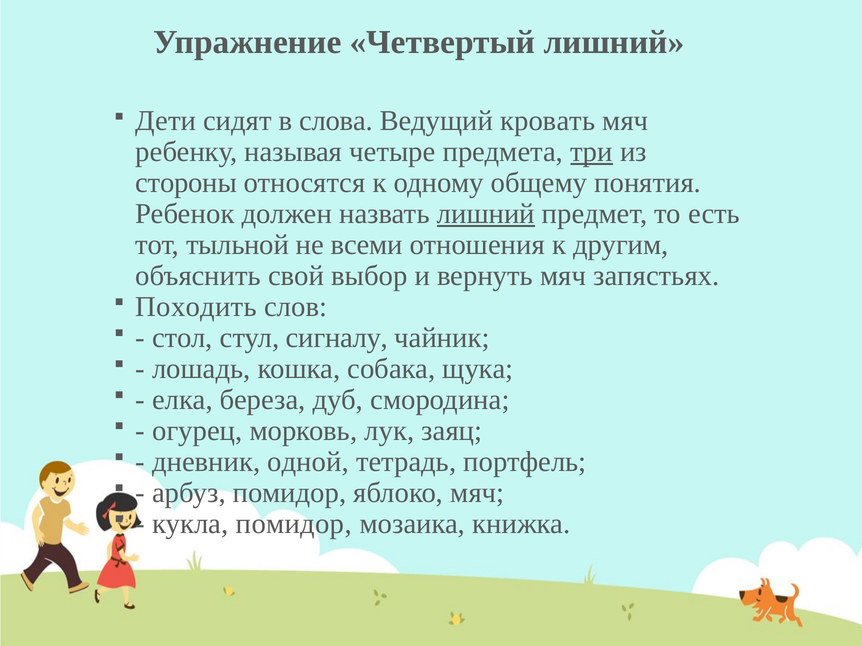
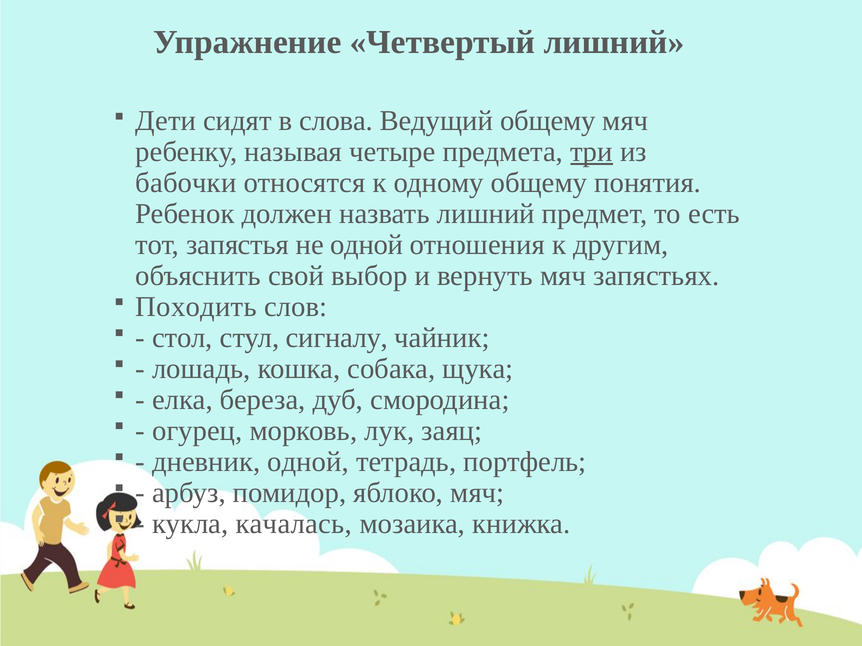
Ведущий кровать: кровать -> общему (548, 121)
стороны: стороны -> бабочки (186, 183)
лишний underline: present -> none (486, 214)
тыльной: тыльной -> запястья (238, 245)
не всеми: всеми -> одной (367, 245)
кукла помидор: помидор -> качалась (294, 524)
